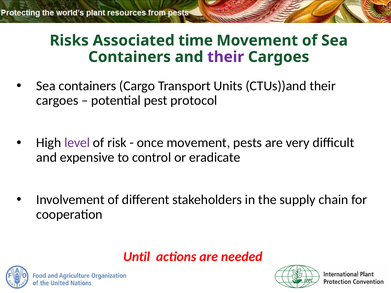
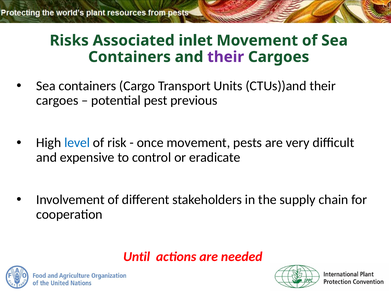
time: time -> inlet (196, 41)
protocol: protocol -> previous (194, 101)
level colour: purple -> blue (77, 143)
